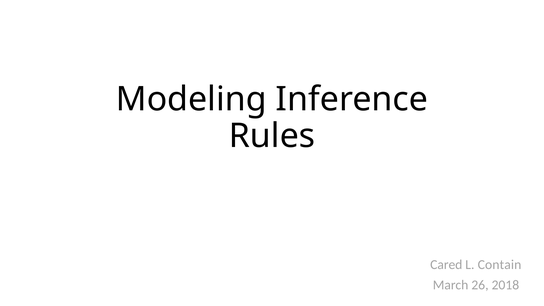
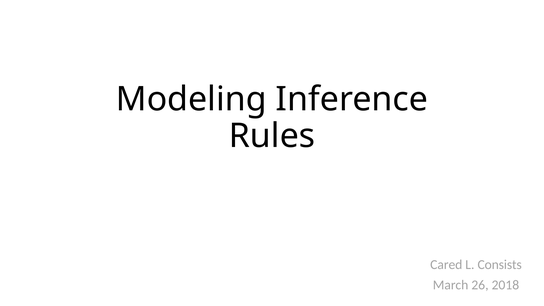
Contain: Contain -> Consists (500, 265)
